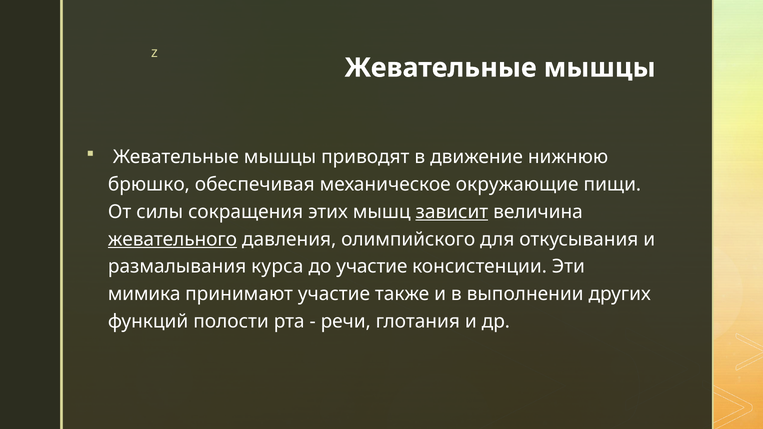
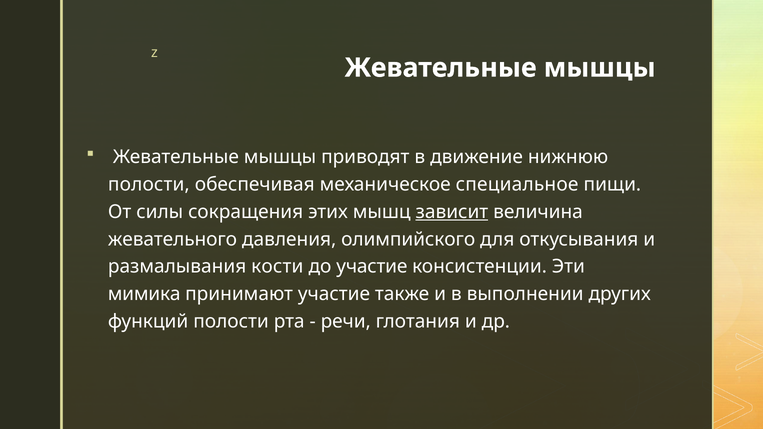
брюшко: брюшко -> полости (149, 184)
окружающие: окружающие -> специальное (517, 184)
жевательного underline: present -> none (173, 239)
курса: курса -> кости (277, 267)
